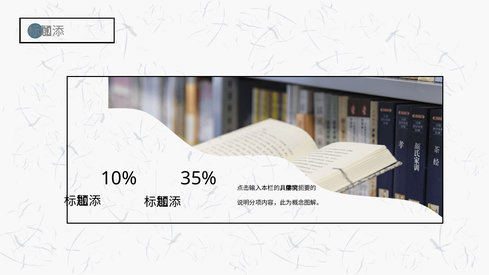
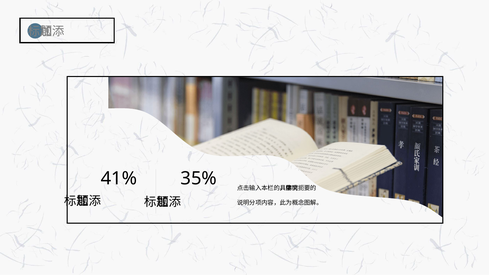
10%: 10% -> 41% (119, 179)
